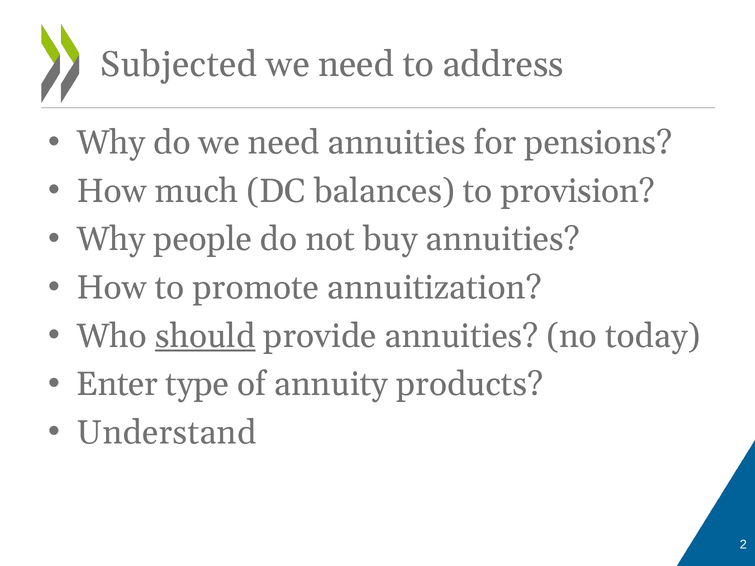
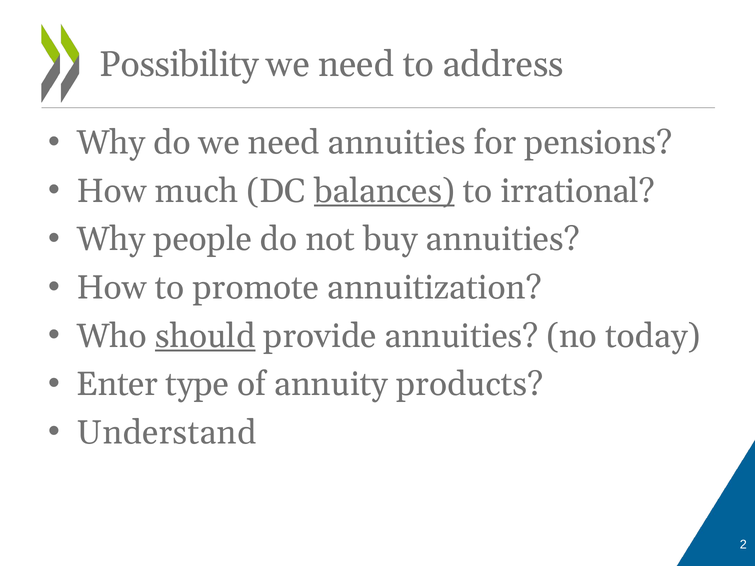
Subjected: Subjected -> Possibility (179, 64)
balances underline: none -> present (384, 191)
provision: provision -> irrational (578, 191)
